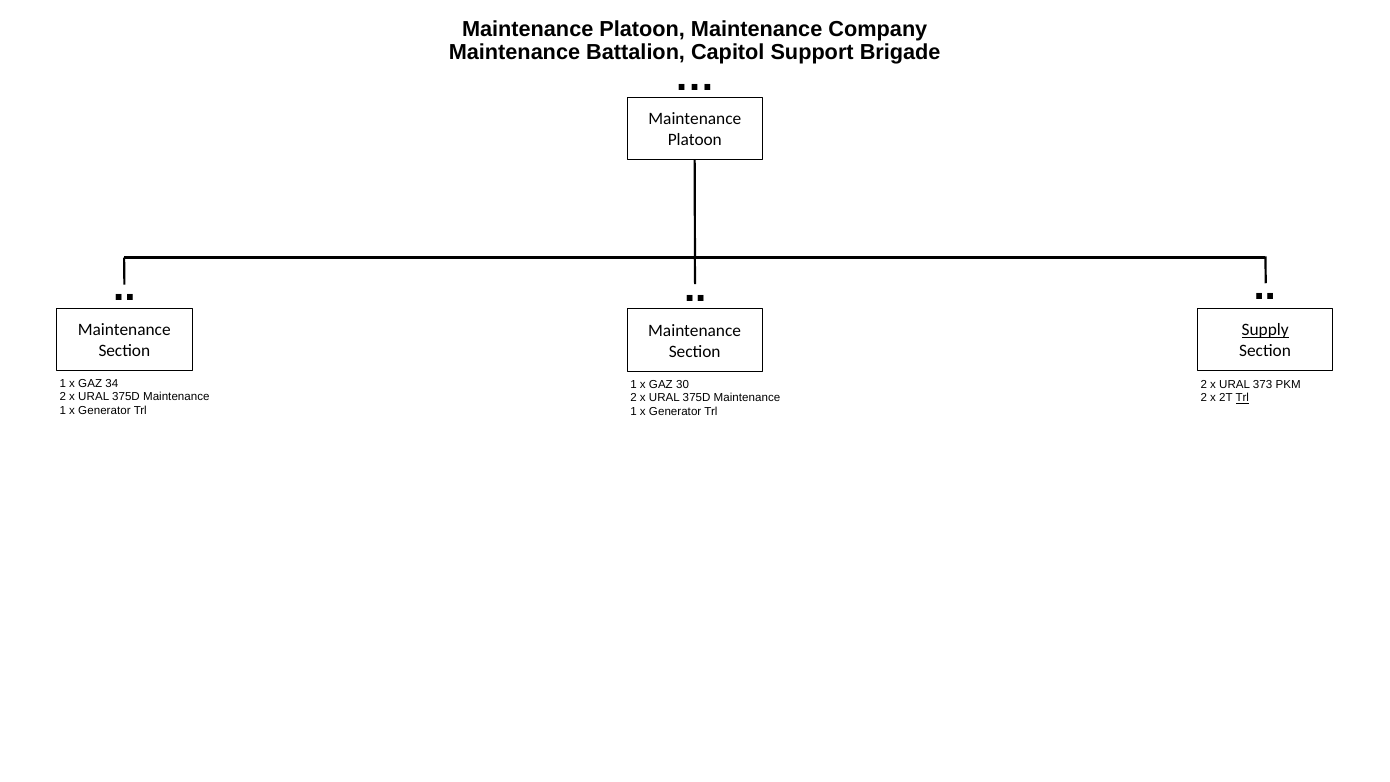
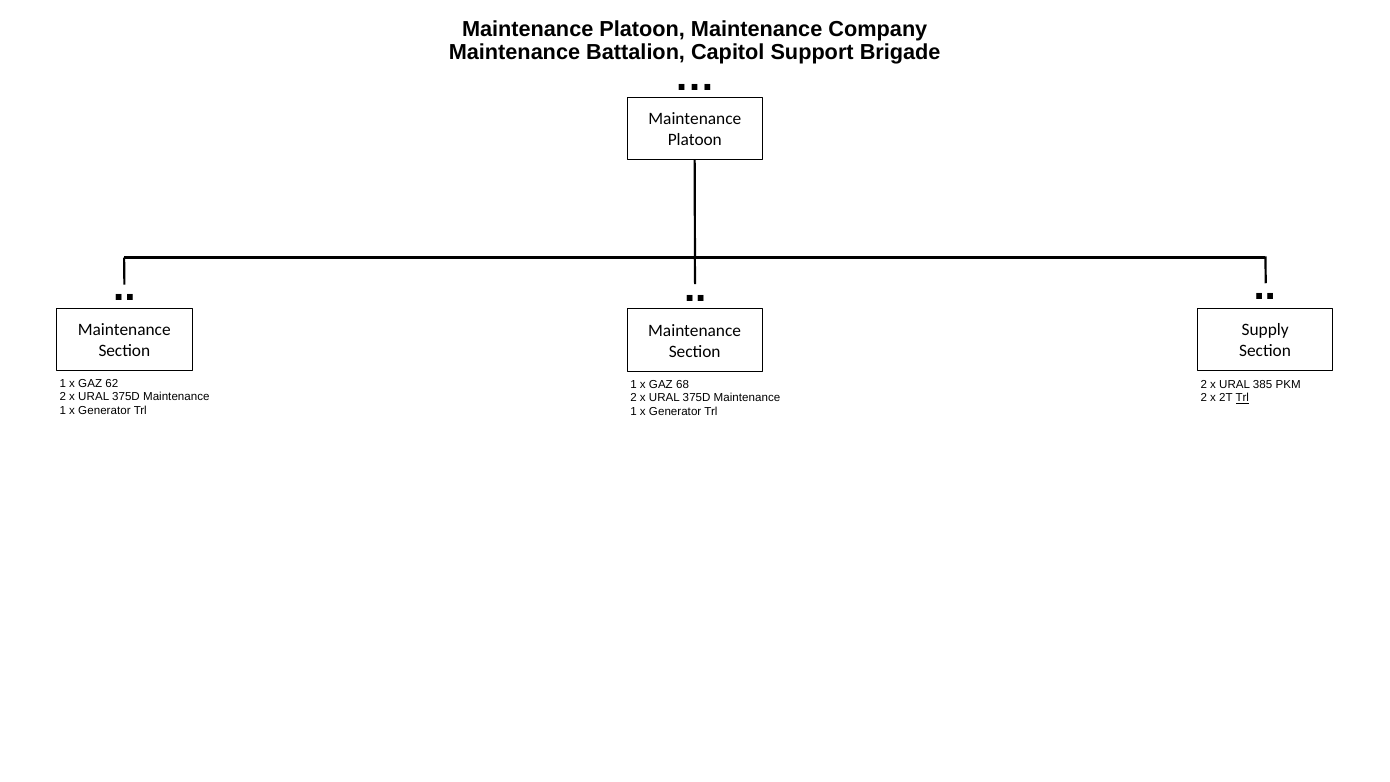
Supply underline: present -> none (1265, 330)
34: 34 -> 62 (112, 383)
30: 30 -> 68 (683, 384)
373: 373 -> 385 (1263, 384)
